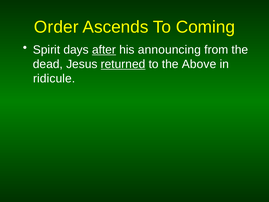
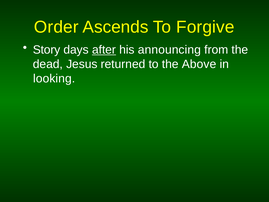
Coming: Coming -> Forgive (205, 27)
Spirit: Spirit -> Story (47, 50)
returned underline: present -> none (123, 64)
ridicule: ridicule -> looking (54, 78)
